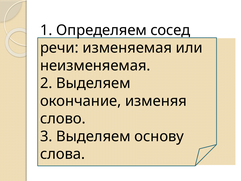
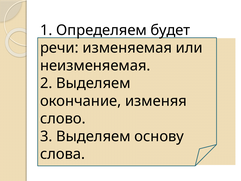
Определяем сосед: сосед -> будет (170, 30)
